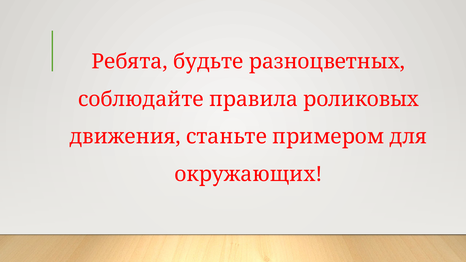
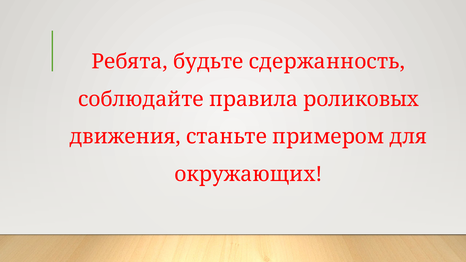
разноцветных: разноцветных -> сдержанность (327, 62)
